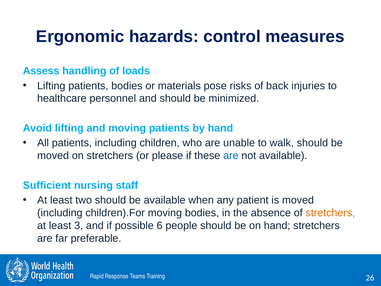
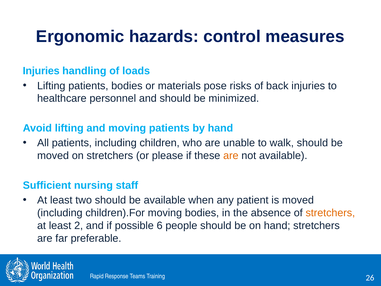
Assess: Assess -> Injuries (41, 71)
are colour: blue -> orange (231, 156)
3: 3 -> 2 (79, 225)
